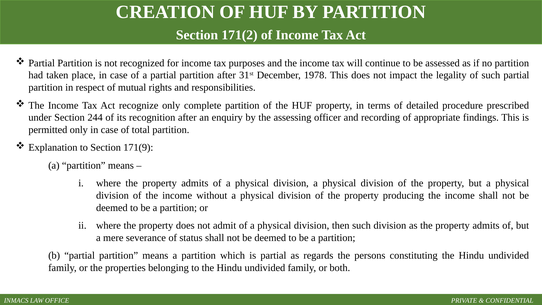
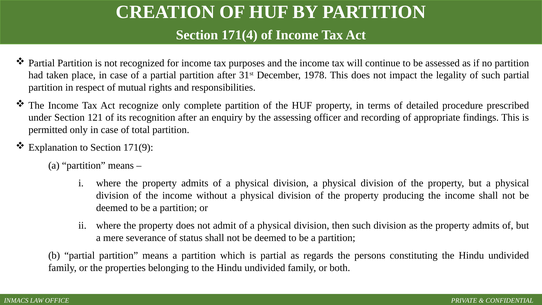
171(2: 171(2 -> 171(4 (240, 35)
244: 244 -> 121 (95, 117)
